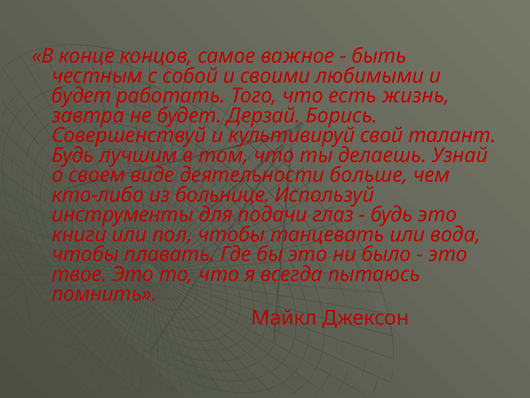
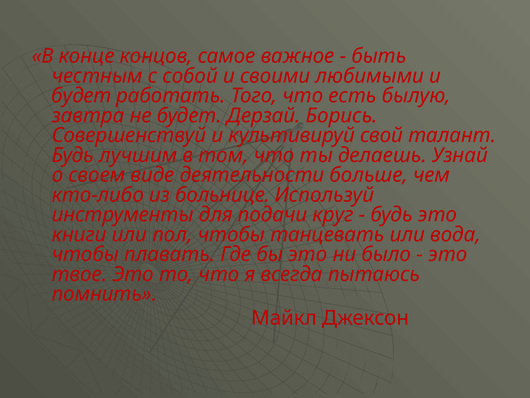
жизнь: жизнь -> былую (416, 96)
глаз: глаз -> круг (333, 214)
